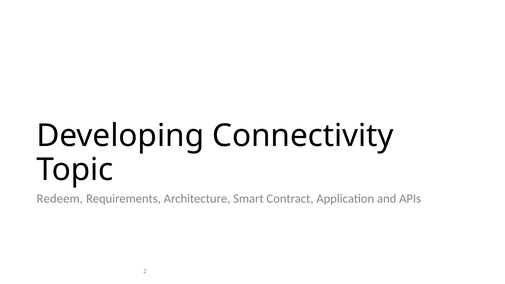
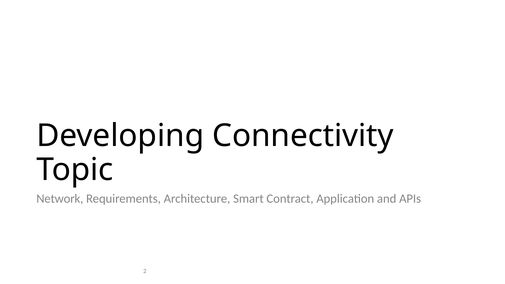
Redeem: Redeem -> Network (60, 199)
